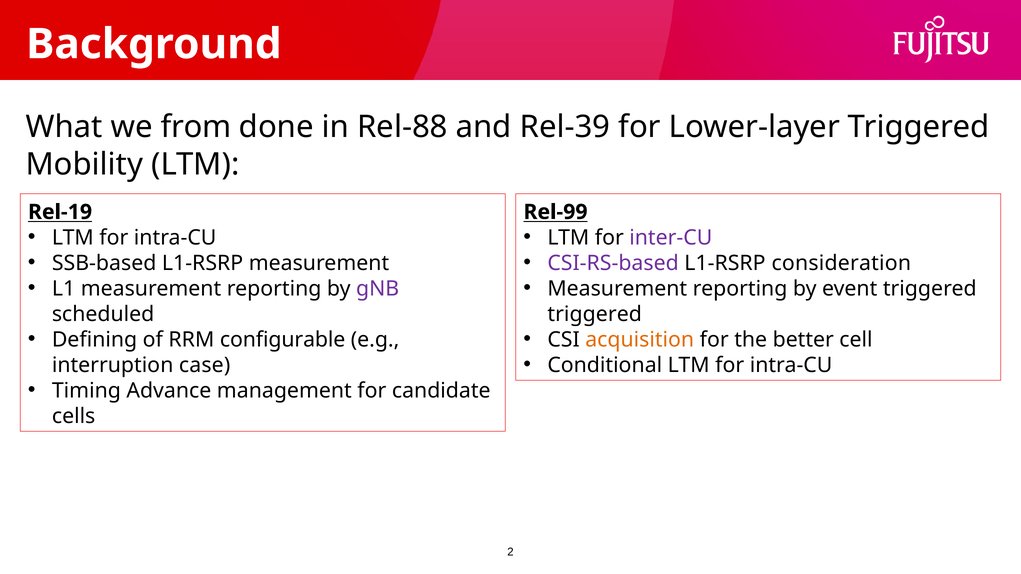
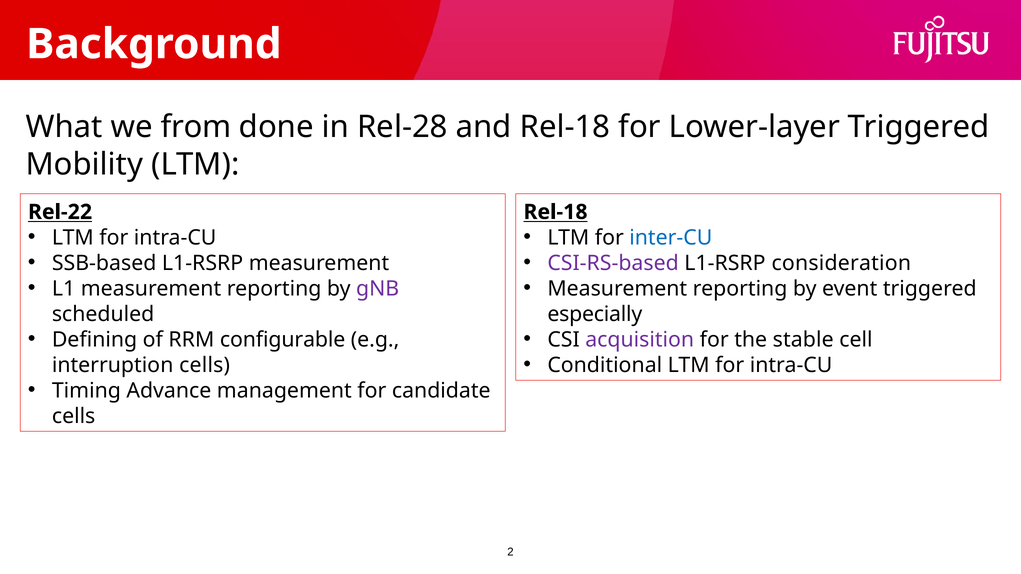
Rel-88: Rel-88 -> Rel-28 (402, 127)
and Rel-39: Rel-39 -> Rel-18 (565, 127)
Rel-19: Rel-19 -> Rel-22 (60, 212)
Rel-99: Rel-99 -> Rel-18 (556, 212)
inter-CU colour: purple -> blue (671, 238)
triggered: triggered -> especially (595, 314)
acquisition colour: orange -> purple (640, 340)
better: better -> stable (803, 340)
interruption case: case -> cells (205, 365)
